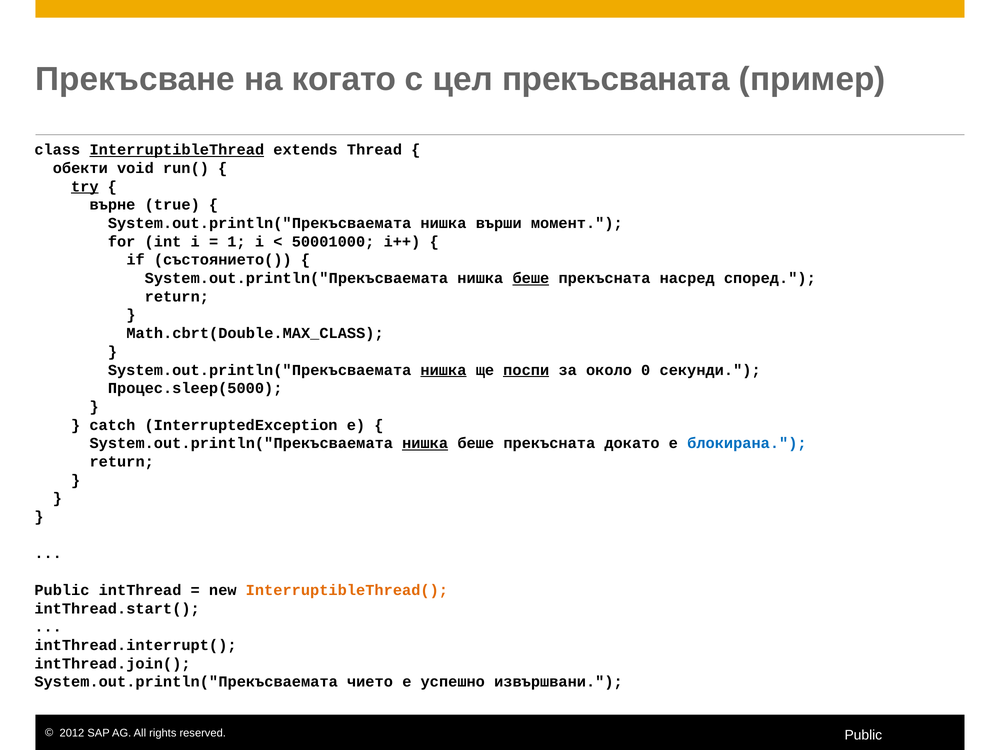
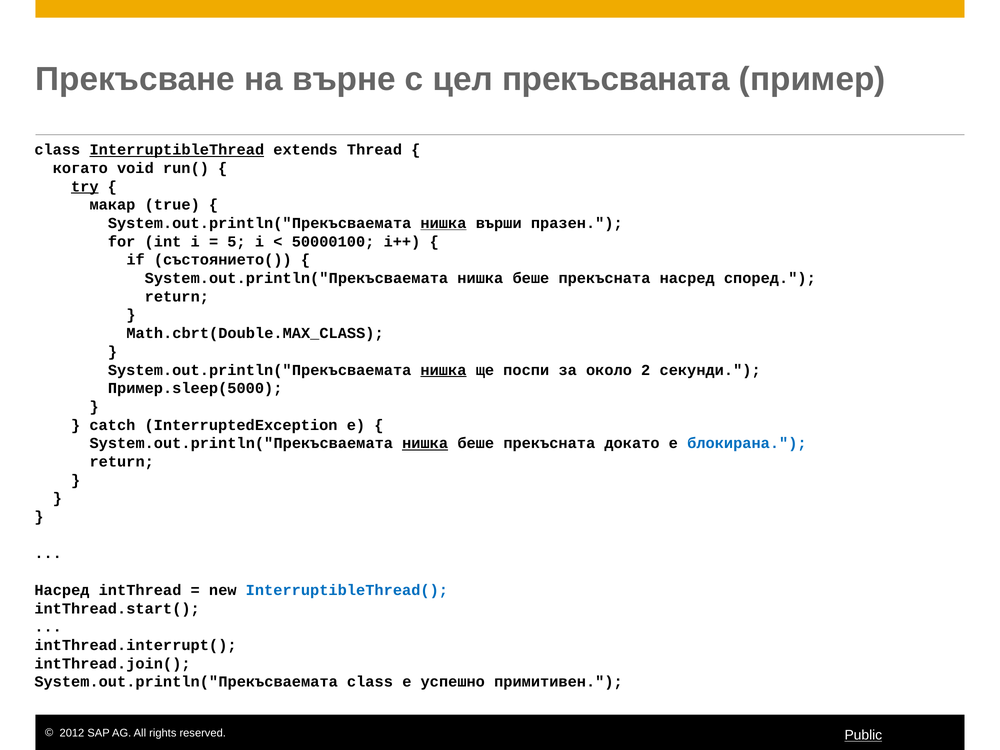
когато: когато -> върне (344, 79)
обекти: обекти -> когато (80, 168)
върне: върне -> макар (112, 205)
нишка underline: none -> present (443, 223)
момент: момент -> празен (577, 223)
1: 1 -> 5 (236, 242)
50001000: 50001000 -> 50000100 (333, 242)
беше underline: present -> none (531, 278)
поспи underline: present -> none (526, 370)
0: 0 -> 2 (646, 370)
Процес.sleep(5000: Процес.sleep(5000 -> Пример.sleep(5000 (195, 388)
Public: Public -> Насред (62, 590)
InterruptibleThread( colour: orange -> blue (347, 590)
System.out.println("Прекъсваемата чието: чието -> class (370, 682)
извършвани: извършвани -> примитивен (558, 682)
Public underline: none -> present (863, 735)
